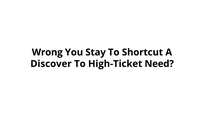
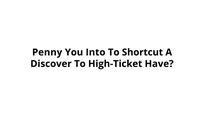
Wrong: Wrong -> Penny (47, 52)
Stay: Stay -> Into (95, 52)
Need: Need -> Have (159, 64)
